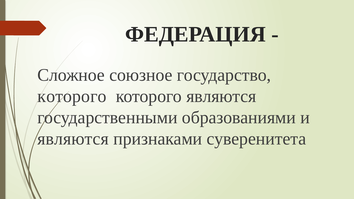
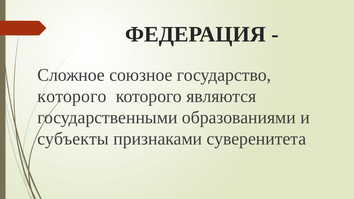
являются: являются -> субъекты (73, 139)
